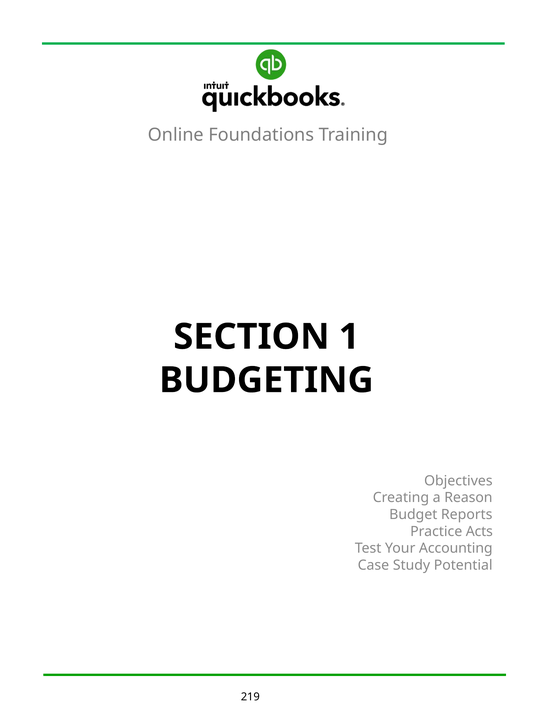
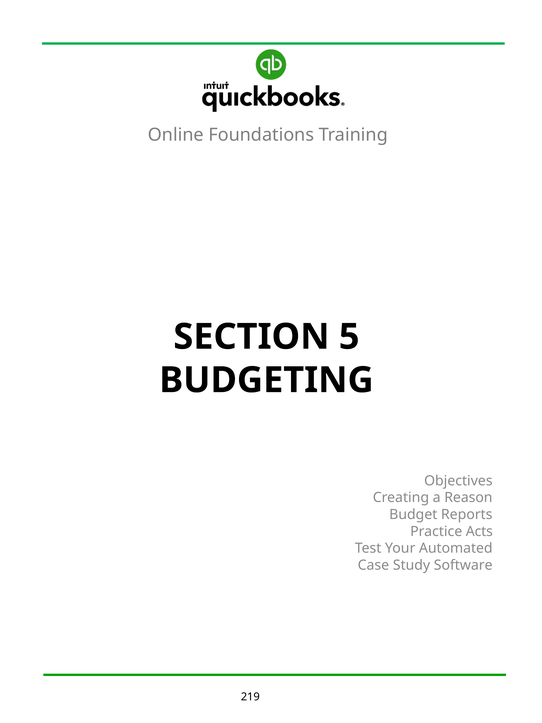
1: 1 -> 5 (349, 337)
Accounting: Accounting -> Automated (456, 548)
Potential: Potential -> Software (463, 565)
